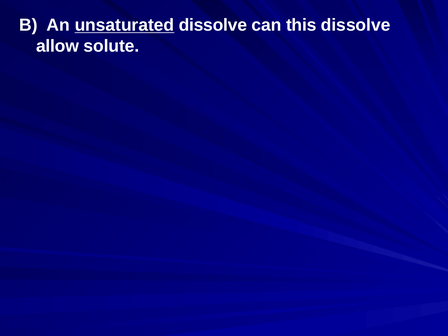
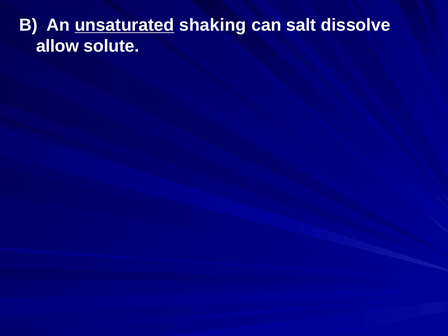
unsaturated dissolve: dissolve -> shaking (213, 25)
this: this -> salt (301, 25)
